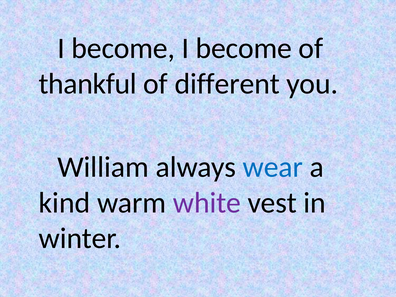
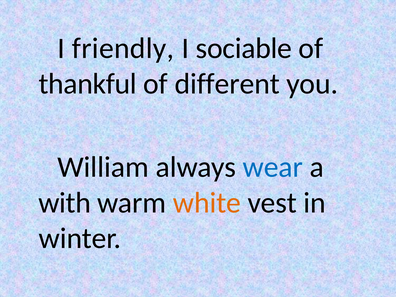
become: become -> friendly (123, 48)
become: become -> sociable (244, 48)
kind: kind -> with (65, 203)
white colour: purple -> orange (207, 203)
